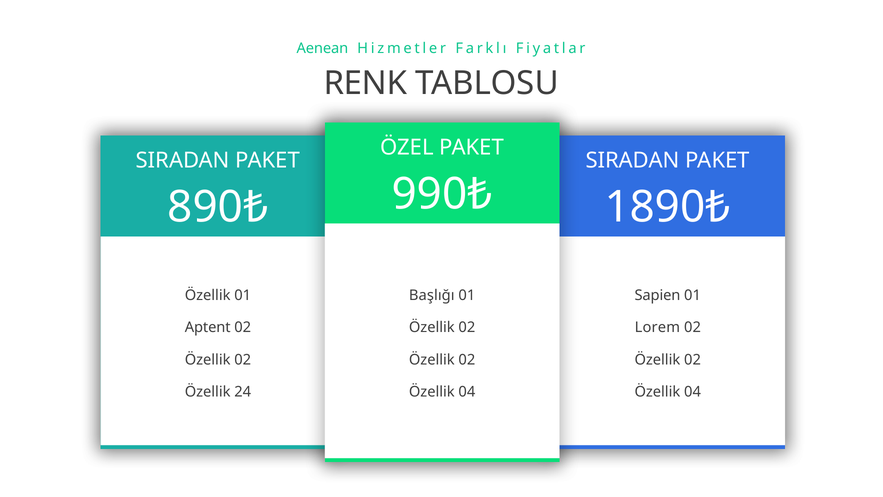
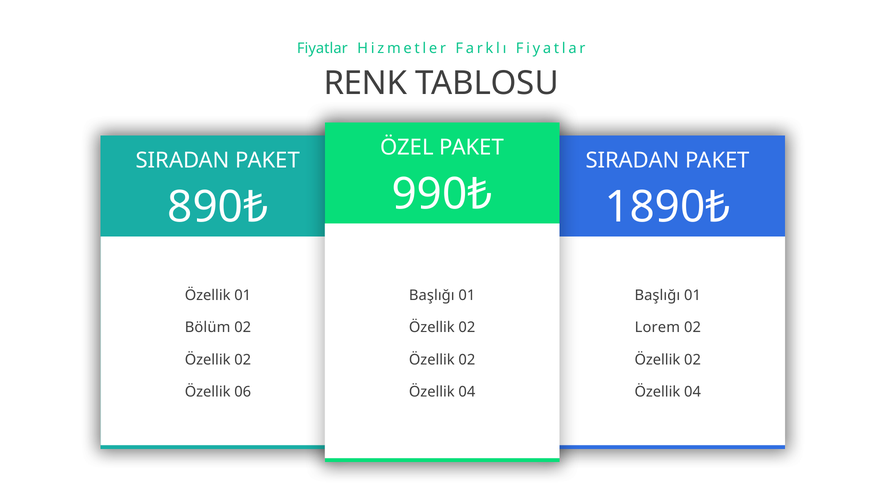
Aenean: Aenean -> Fiyatlar (322, 48)
Sapien: Sapien -> Başlığı (657, 295)
Aptent: Aptent -> Bölüm (208, 327)
24: 24 -> 06 (243, 392)
